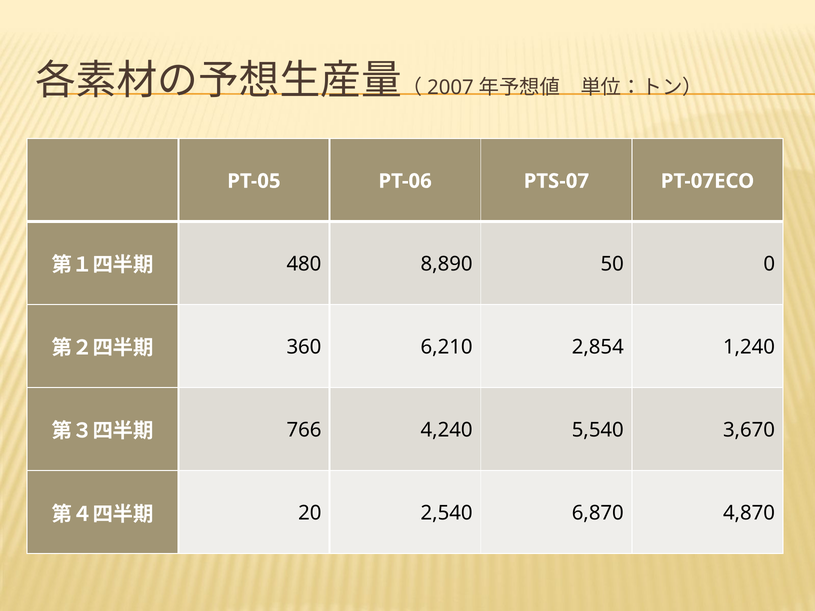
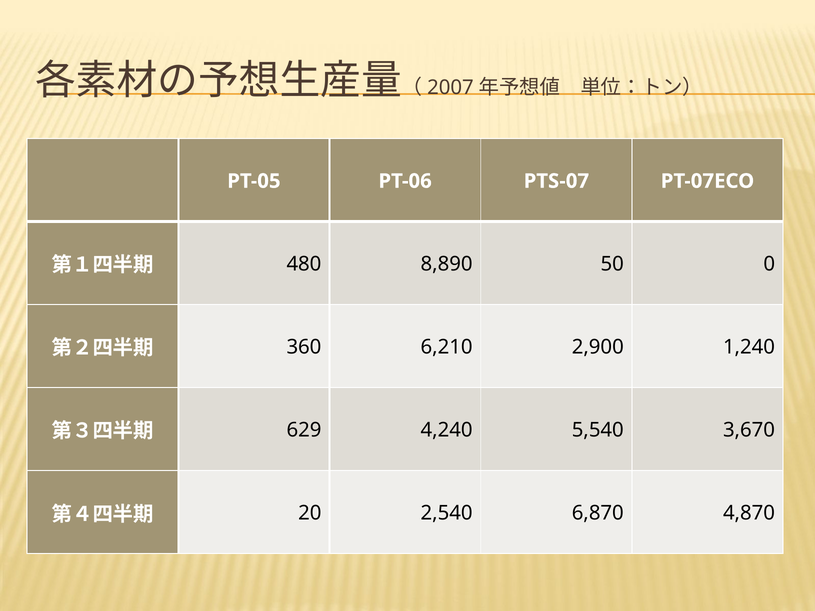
2,854: 2,854 -> 2,900 (598, 347)
766: 766 -> 629 (304, 430)
